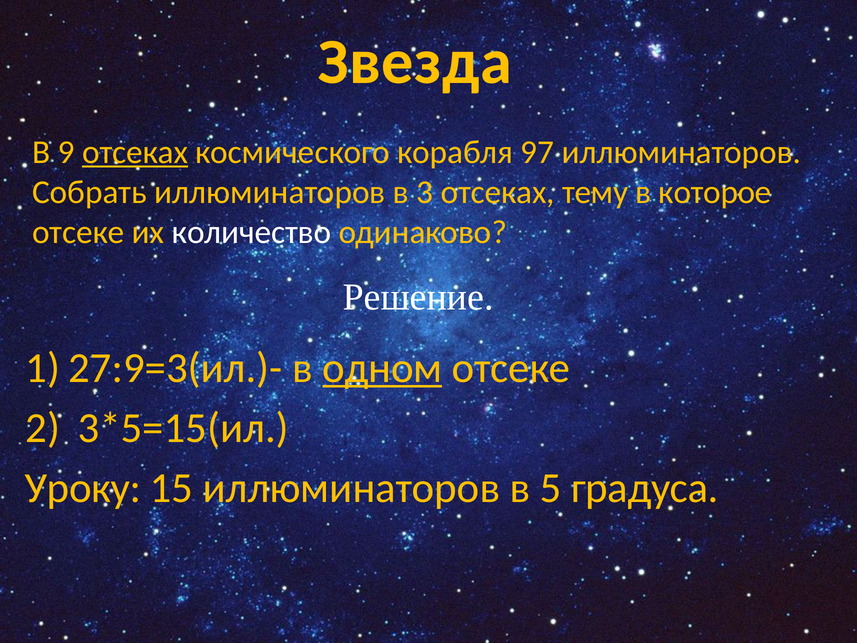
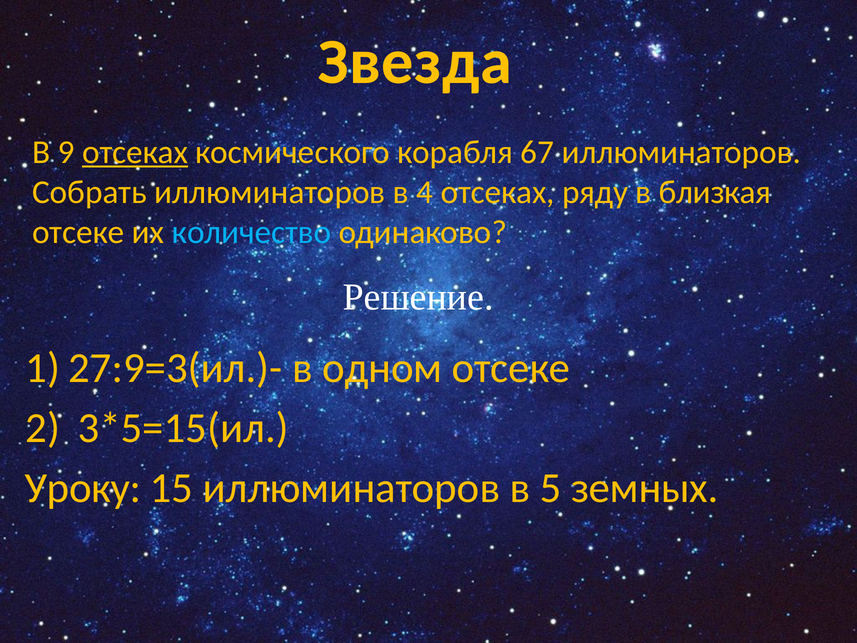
97: 97 -> 67 (537, 152)
3: 3 -> 4 (425, 192)
тему: тему -> ряду (595, 192)
которое: которое -> близкая (715, 192)
количество colour: white -> light blue (251, 232)
одном underline: present -> none (382, 368)
градуса: градуса -> земных (645, 488)
